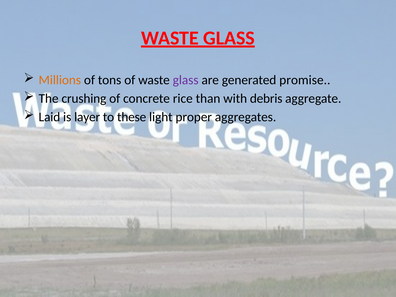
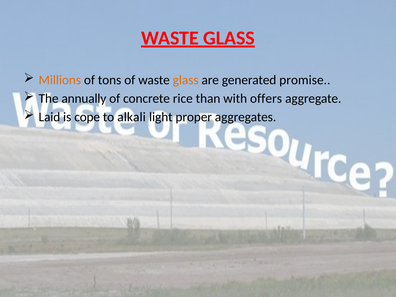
glass colour: purple -> orange (186, 80)
crushing: crushing -> annually (84, 99)
debris: debris -> offers (266, 99)
layer: layer -> cope (87, 117)
these: these -> alkali (132, 117)
